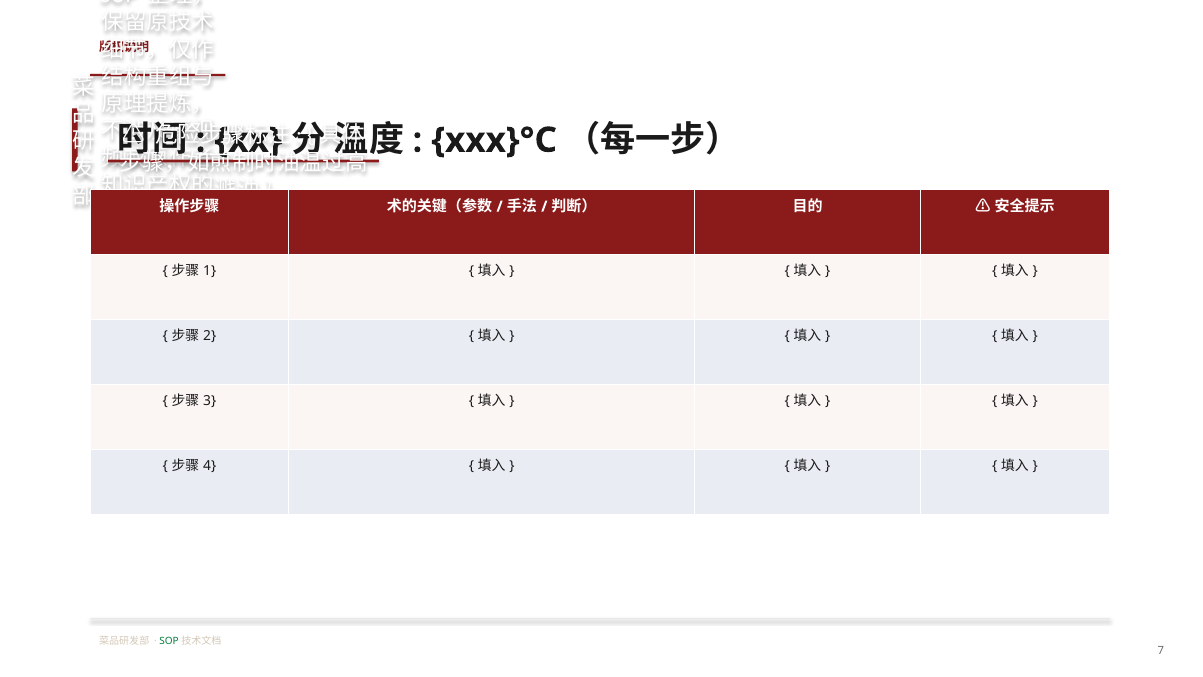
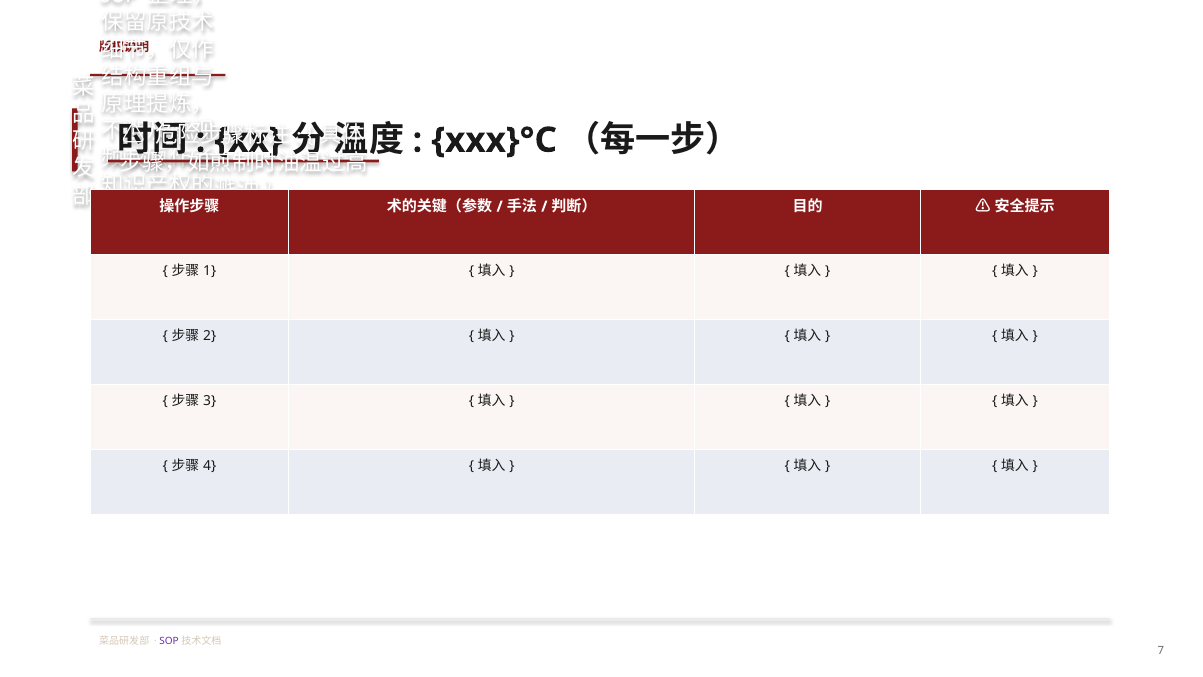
SOP colour: green -> purple (169, 641)
